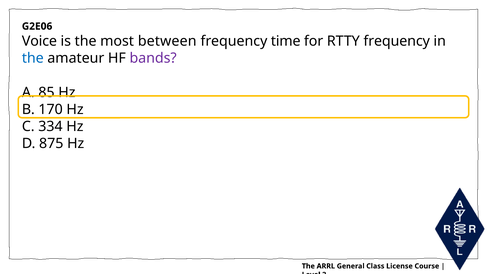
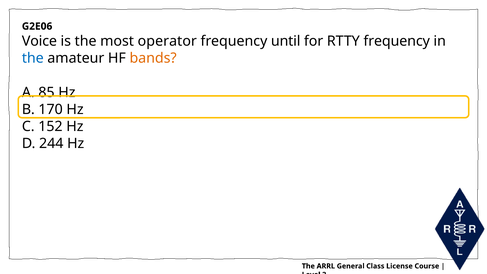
between: between -> operator (167, 41)
time: time -> until (286, 41)
bands colour: purple -> orange (153, 58)
334: 334 -> 152 (50, 126)
875: 875 -> 244 (51, 144)
